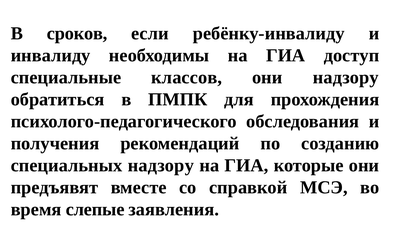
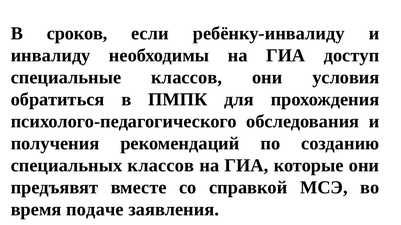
они надзору: надзору -> условия (346, 78)
специальных надзору: надзору -> классов (161, 166)
слепые: слепые -> подаче (95, 210)
